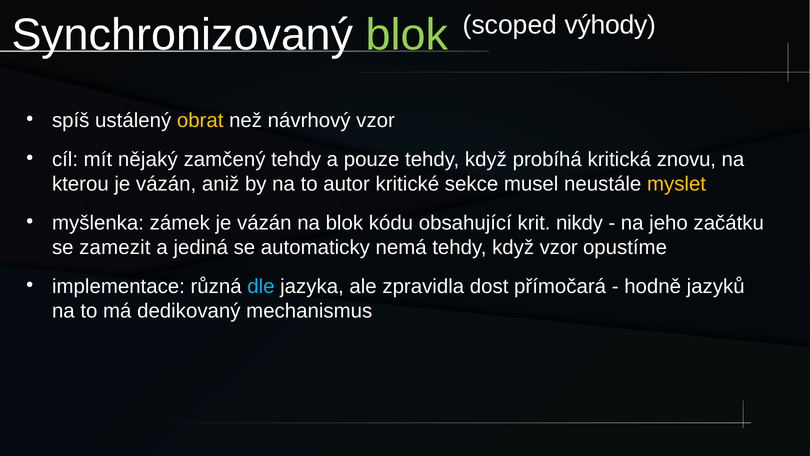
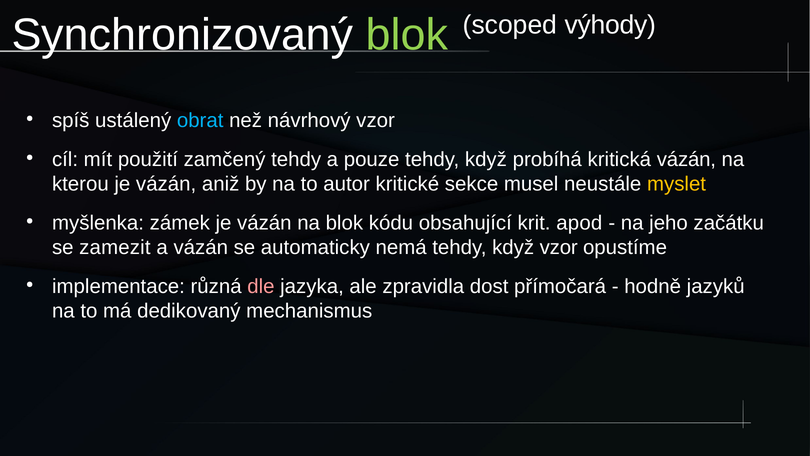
obrat colour: yellow -> light blue (200, 120)
nějaký: nějaký -> použití (148, 159)
kritická znovu: znovu -> vázán (686, 159)
nikdy: nikdy -> apod (579, 223)
a jediná: jediná -> vázán (201, 247)
dle colour: light blue -> pink (261, 286)
